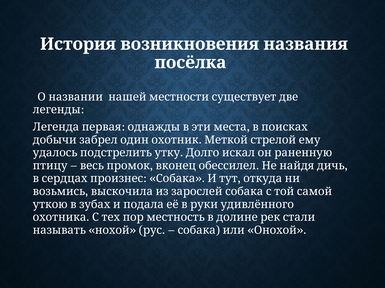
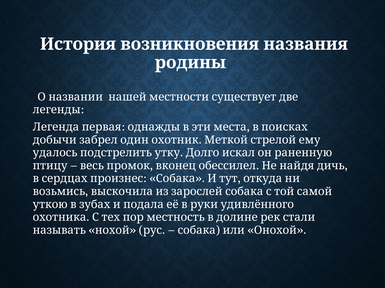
посёлка: посёлка -> родины (190, 63)
